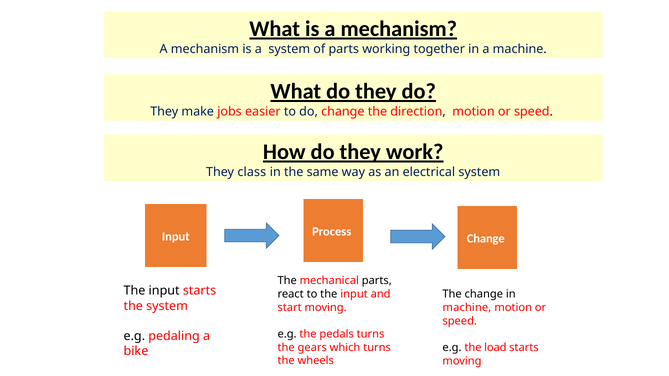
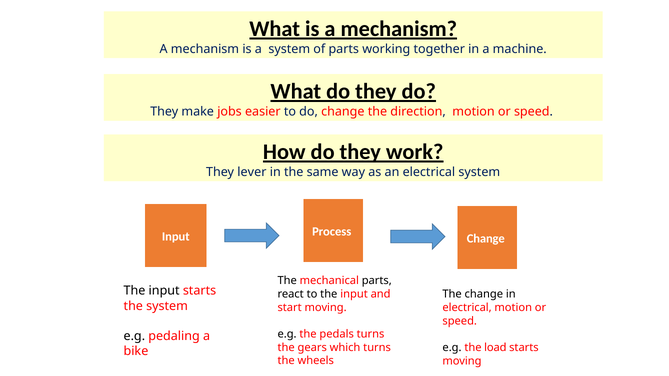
class: class -> lever (252, 172)
machine: machine -> electrical (467, 308)
